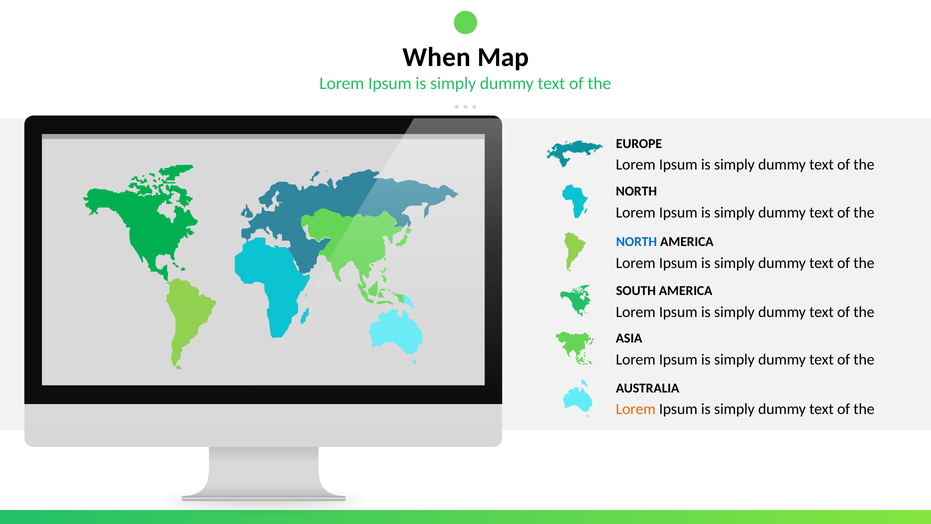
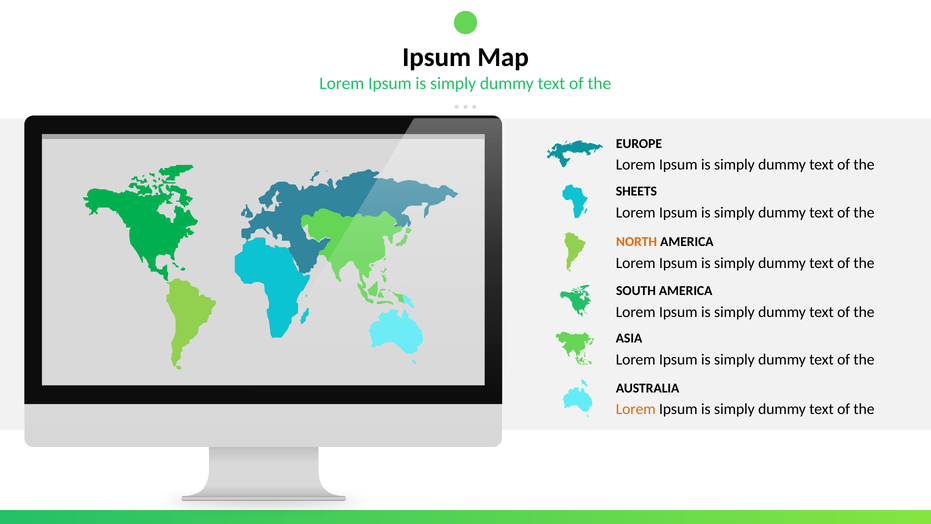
When: When -> Ipsum (437, 57)
NORTH: NORTH -> SHEETS (636, 191)
NORTH colour: blue -> orange (637, 242)
